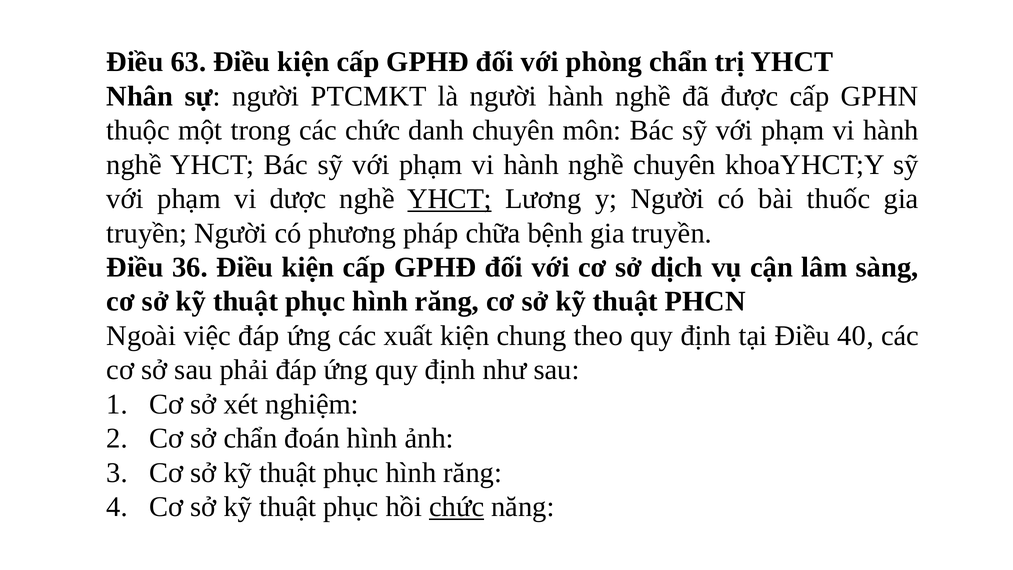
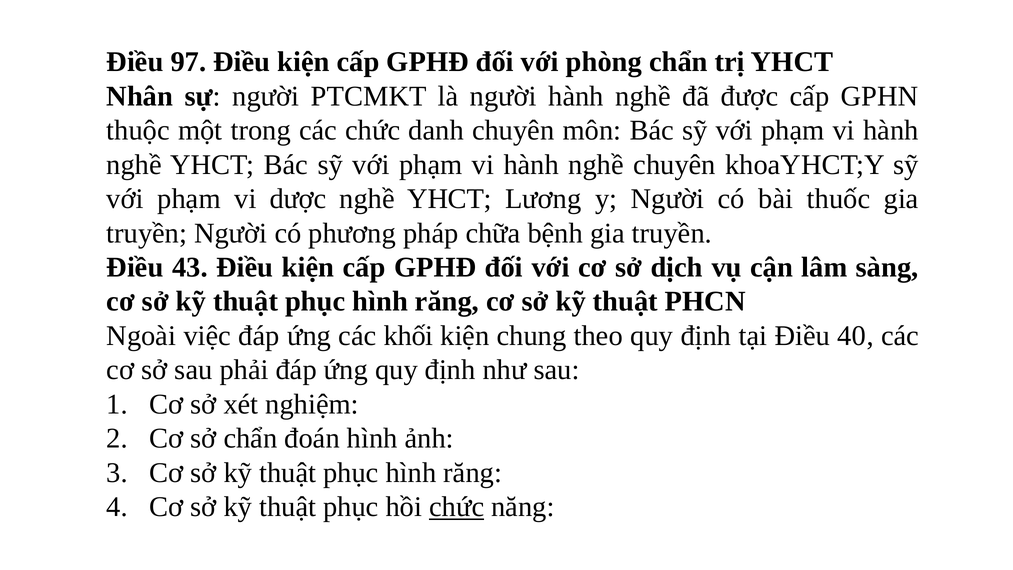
63: 63 -> 97 (188, 62)
YHCT underline: present -> none (449, 199)
36: 36 -> 43 (190, 267)
xuất: xuất -> khối (408, 336)
